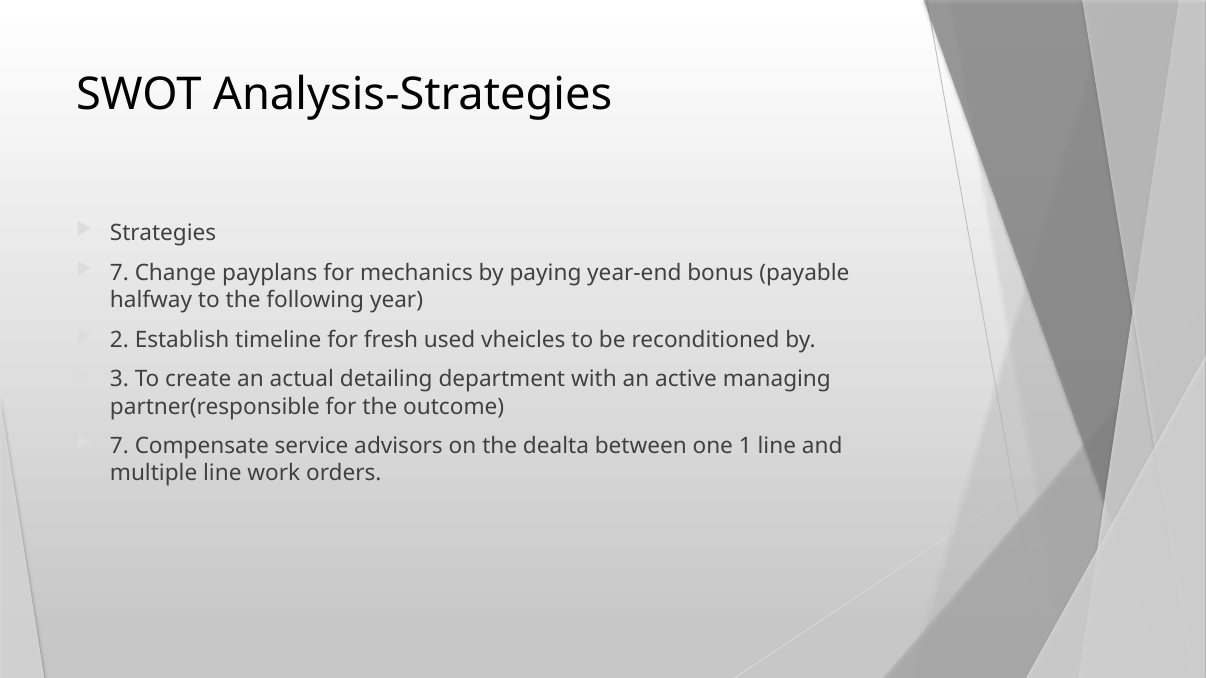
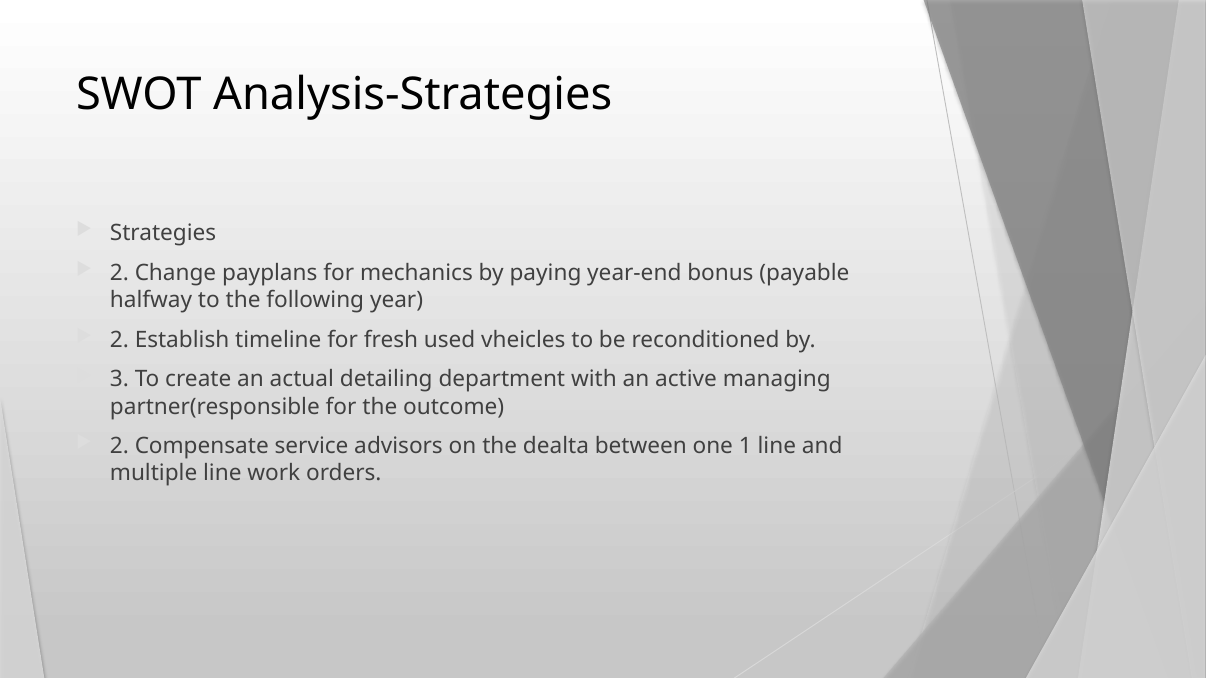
7: 7 -> 2 (119, 273)
7: 7 -> 2 (119, 446)
